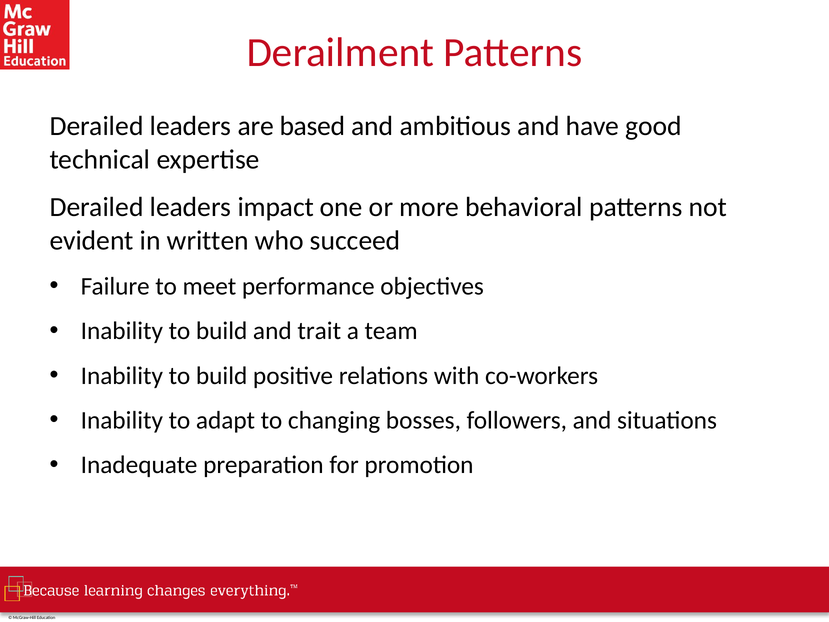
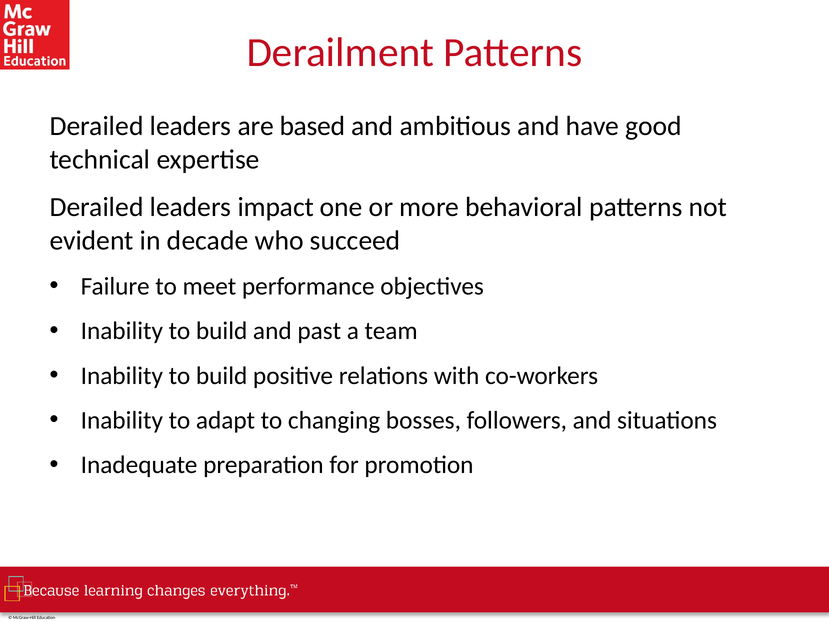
written: written -> decade (208, 240)
trait: trait -> past (319, 331)
